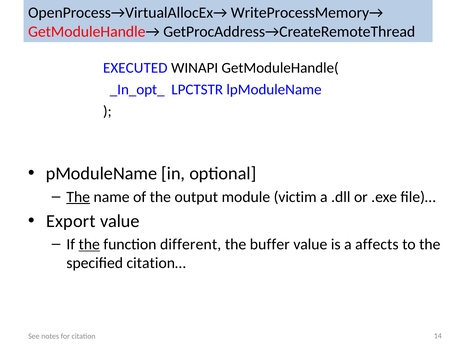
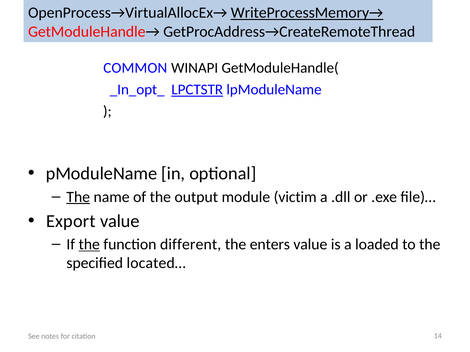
WriteProcessMemory→ underline: none -> present (307, 13)
EXECUTED: EXECUTED -> COMMON (135, 68)
LPCTSTR underline: none -> present (197, 90)
buffer: buffer -> enters (270, 245)
affects: affects -> loaded (377, 245)
citation…: citation… -> located… (156, 263)
